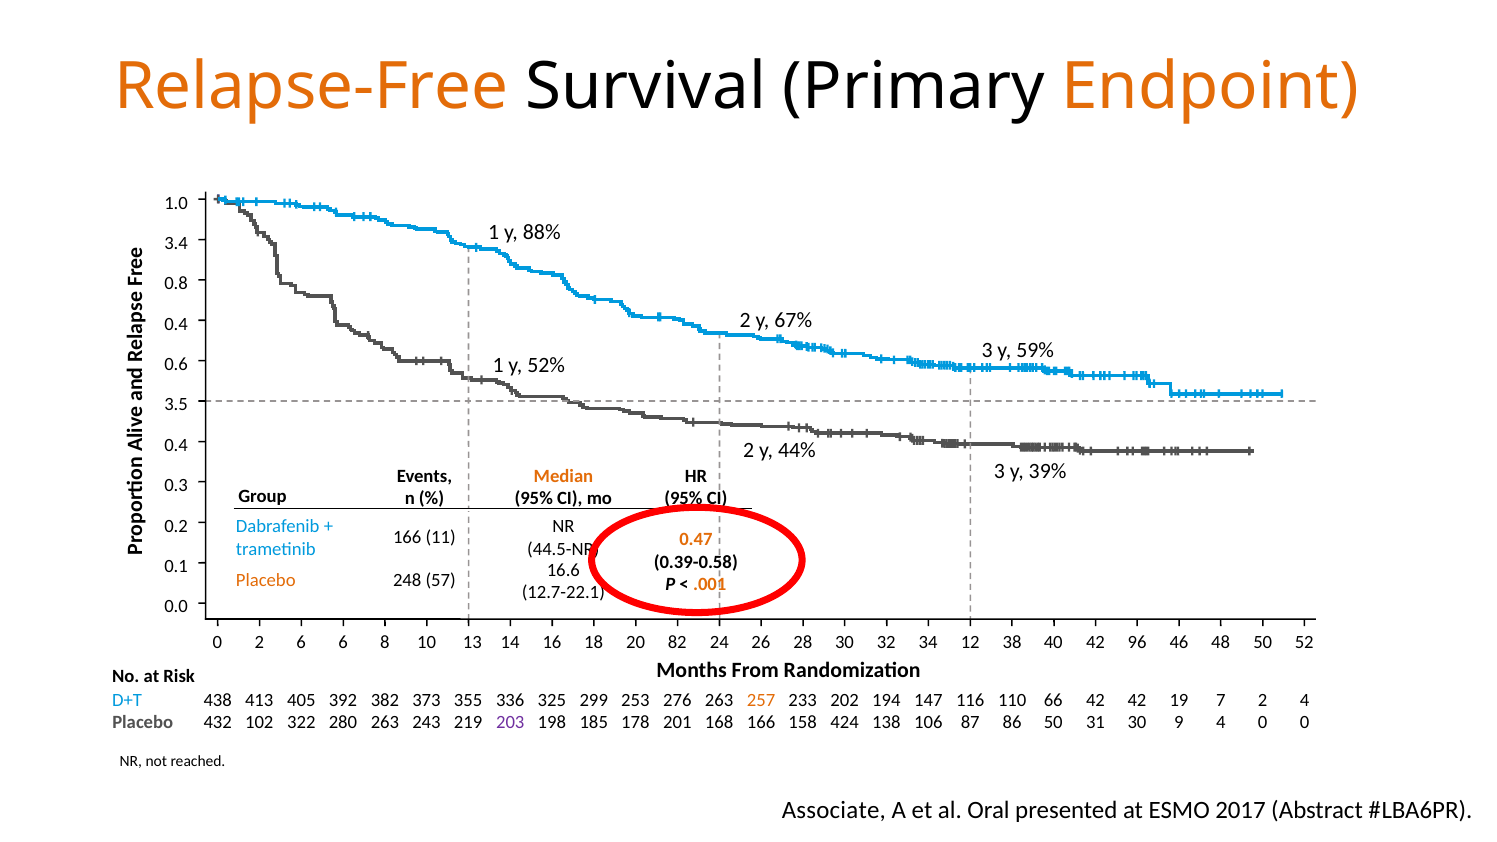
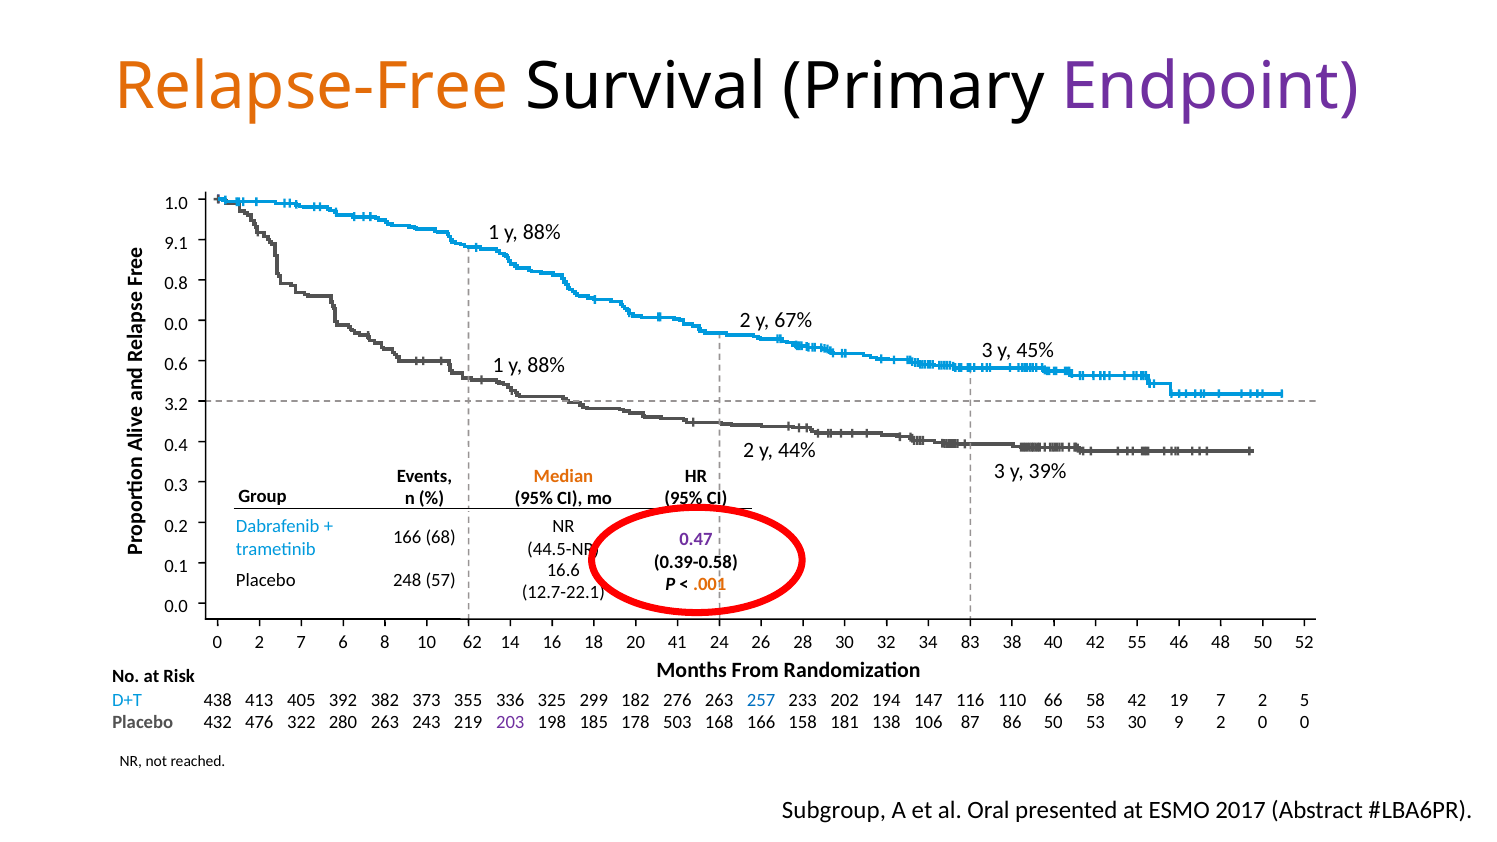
Endpoint colour: orange -> purple (1210, 86)
3.4: 3.4 -> 9.1 (176, 243)
0.4: 0.4 -> 0.0 (176, 324)
59%: 59% -> 45% (1035, 350)
52%: 52% -> 88% (546, 366)
3.5: 3.5 -> 3.2 (176, 405)
11: 11 -> 68 (441, 537)
0.47 colour: orange -> purple (696, 540)
Placebo colour: orange -> black (266, 580)
2 6: 6 -> 7 (301, 642)
13: 13 -> 62 (472, 642)
82: 82 -> 41 (677, 642)
12: 12 -> 83 (970, 642)
96: 96 -> 55 (1137, 642)
253: 253 -> 182 (635, 700)
257 colour: orange -> blue (761, 700)
66 42: 42 -> 58 (1095, 700)
2 4: 4 -> 5 (1305, 700)
102: 102 -> 476 (259, 723)
201: 201 -> 503 (677, 723)
424: 424 -> 181 (845, 723)
31: 31 -> 53 (1095, 723)
9 4: 4 -> 2 (1221, 723)
Associate: Associate -> Subgroup (834, 810)
